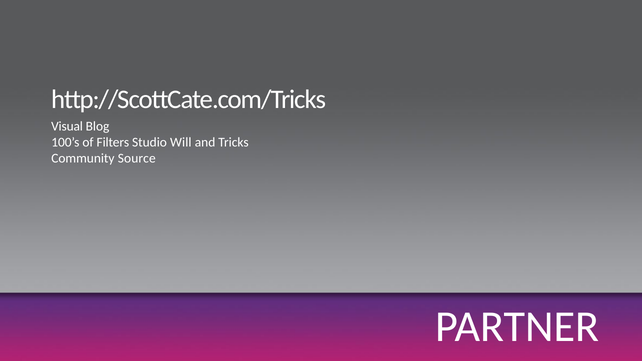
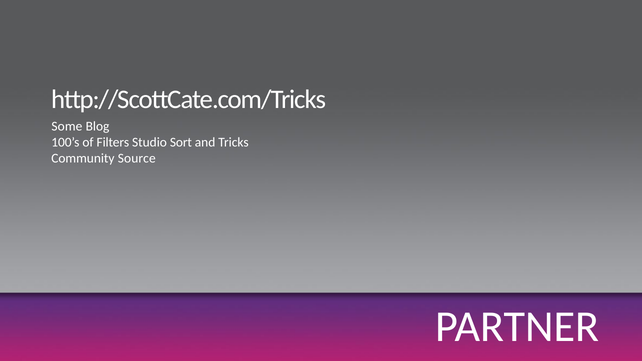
Visual: Visual -> Some (67, 126)
Will: Will -> Sort (181, 142)
